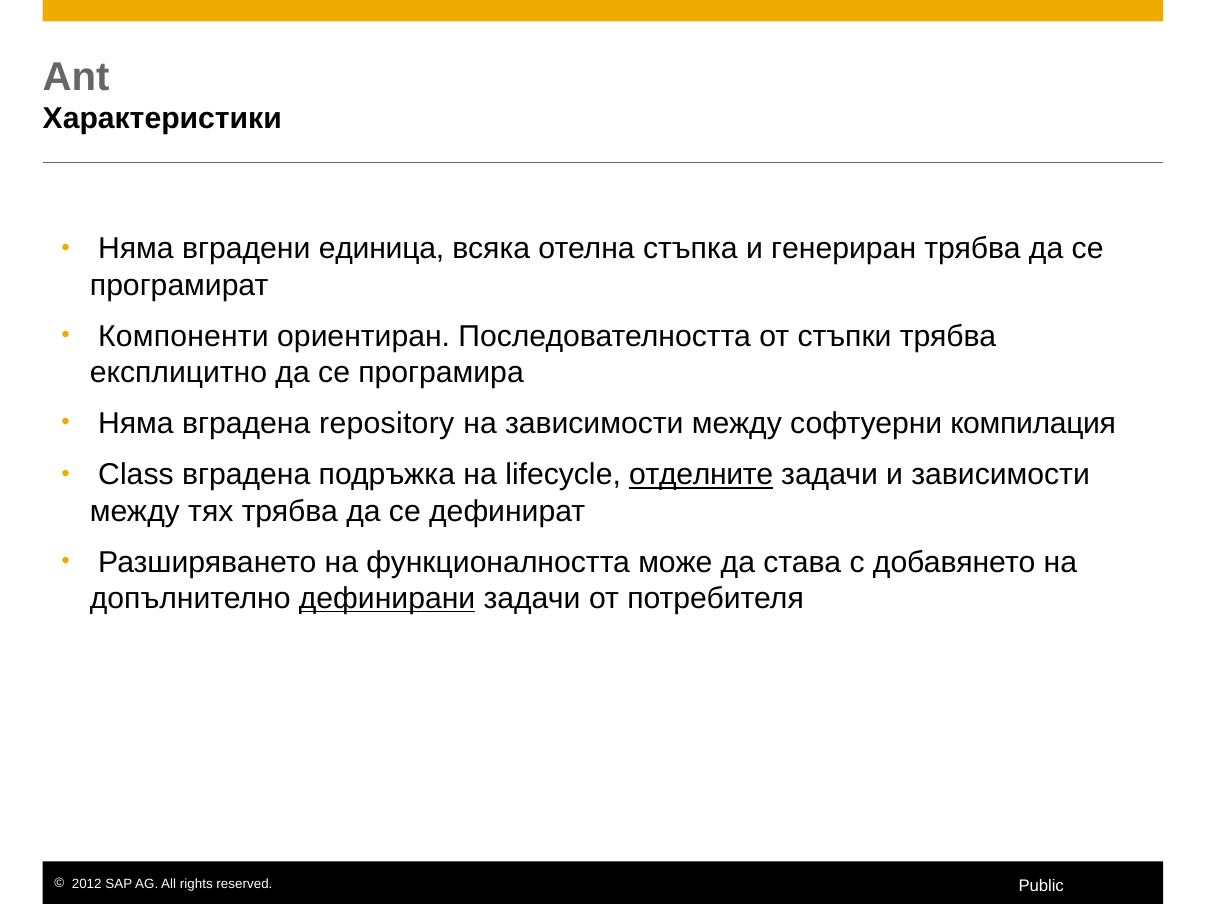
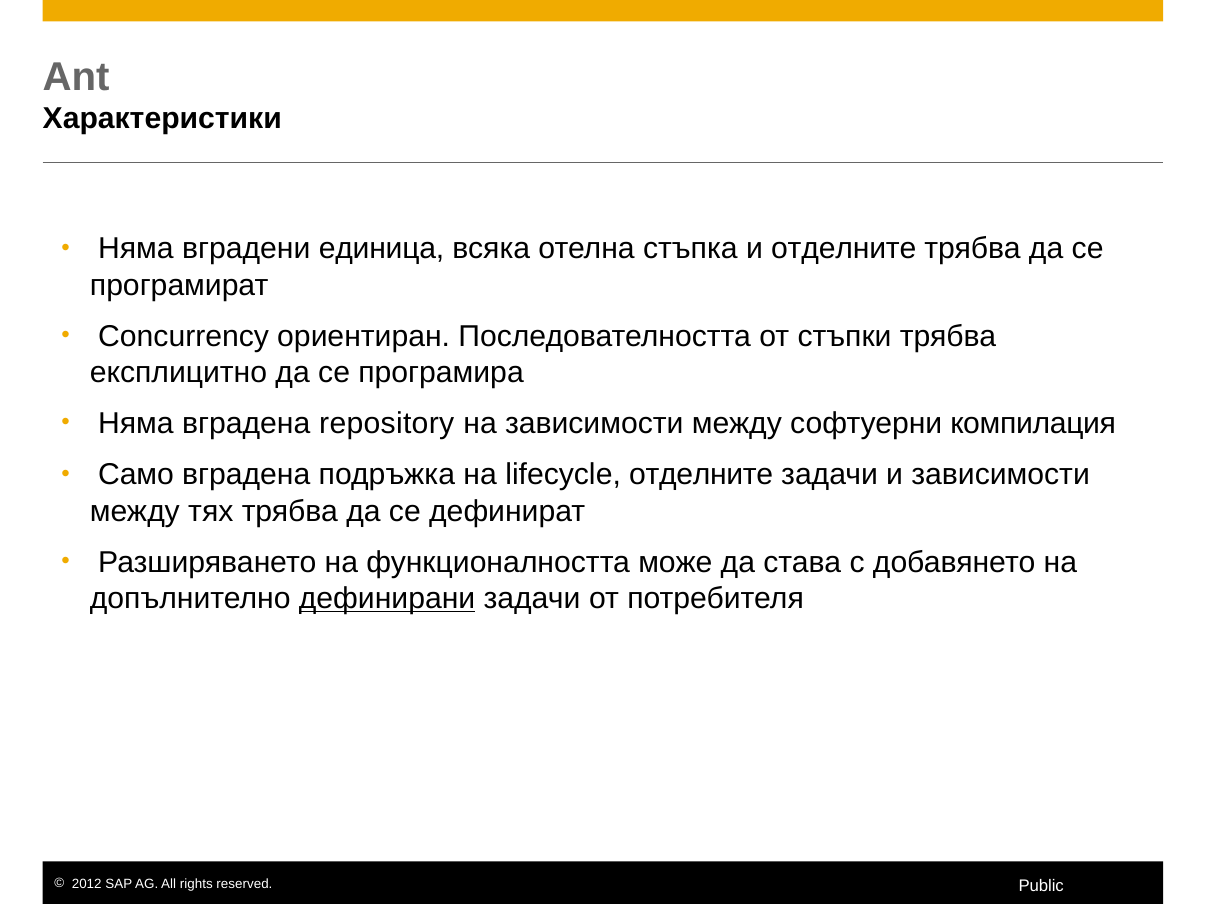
и генериран: генериран -> отделните (844, 249)
Компоненти: Компоненти -> Concurrency (184, 337)
Class: Class -> Само (136, 475)
отделните underline: present -> none (701, 475)
